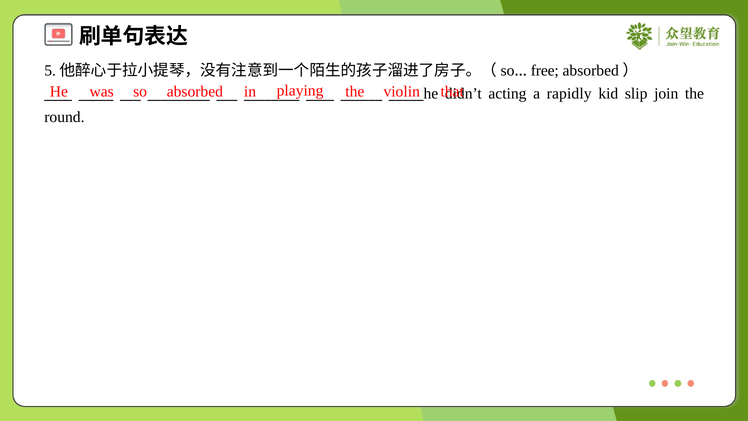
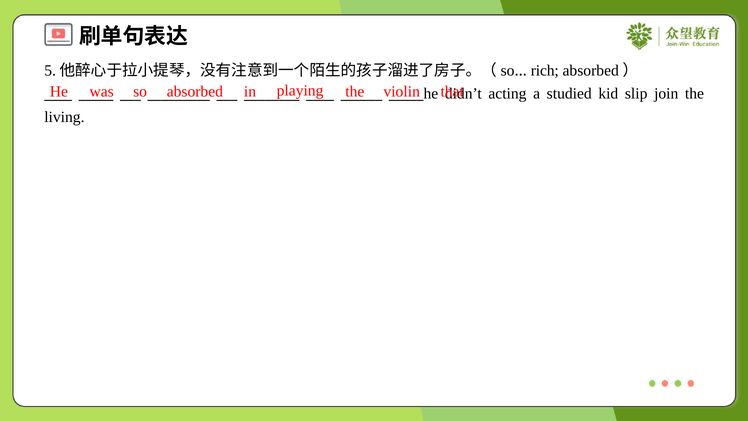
free: free -> rich (545, 70)
rapidly: rapidly -> studied (569, 94)
round: round -> living (64, 117)
